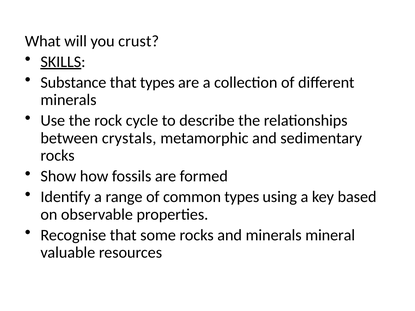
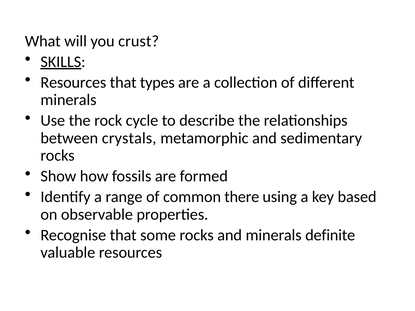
Substance: Substance -> Resources (73, 83)
common types: types -> there (242, 197)
mineral: mineral -> definite (330, 235)
